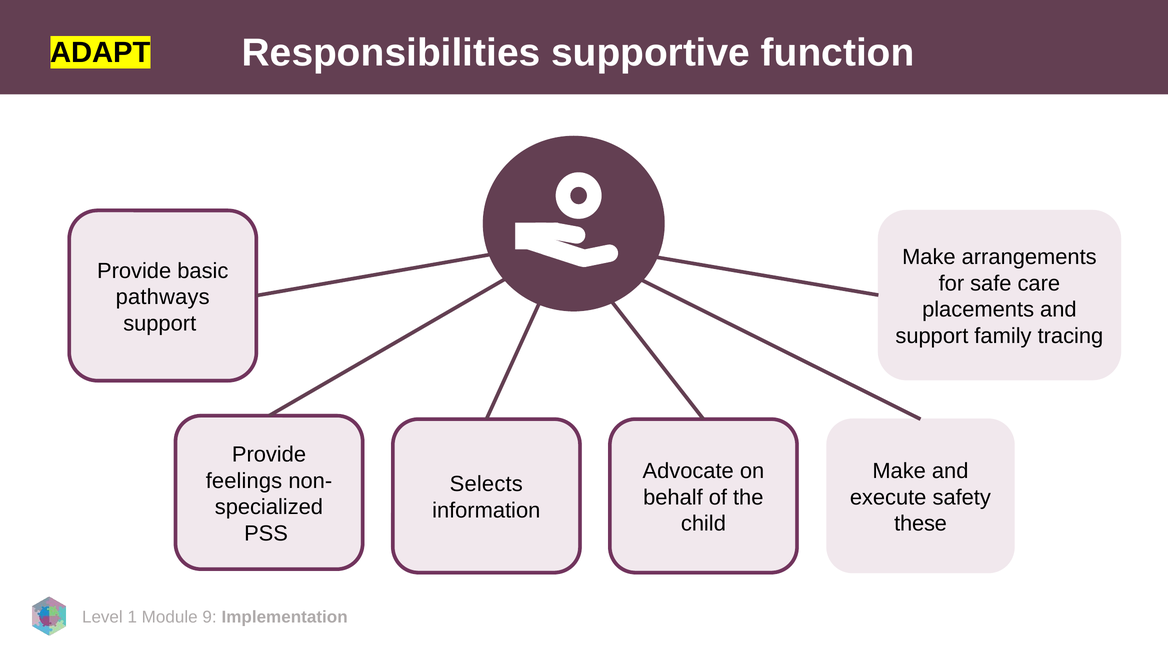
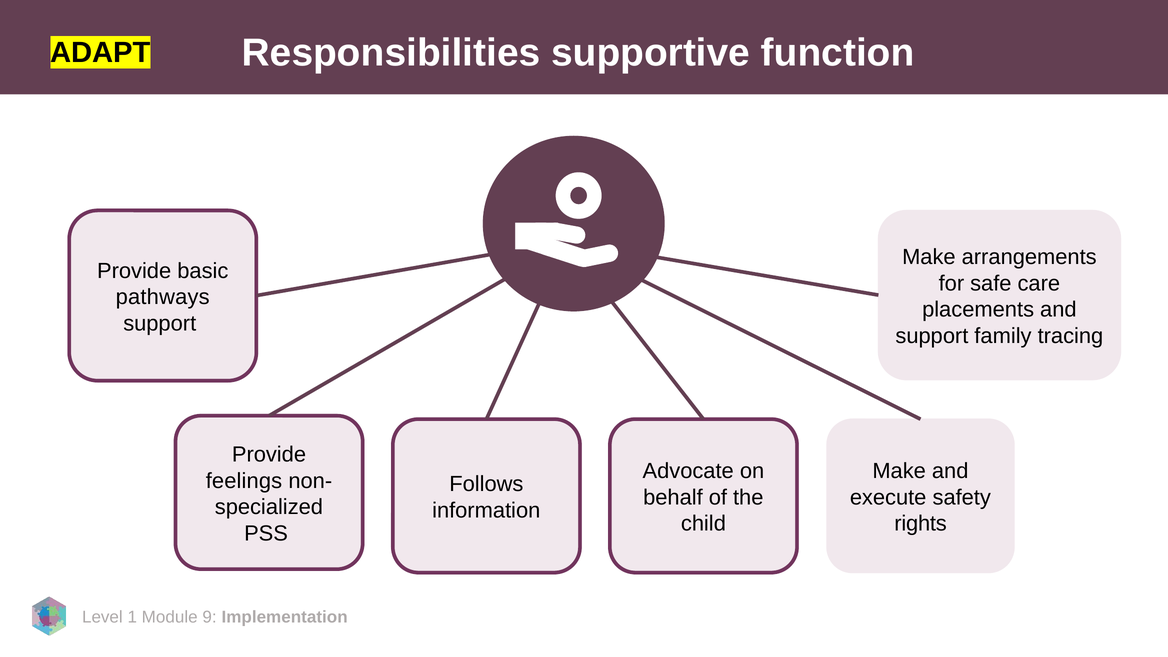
Selects: Selects -> Follows (486, 484)
these: these -> rights (921, 524)
